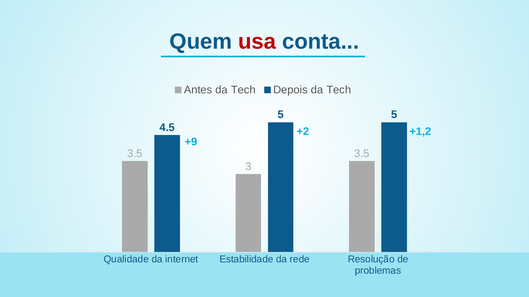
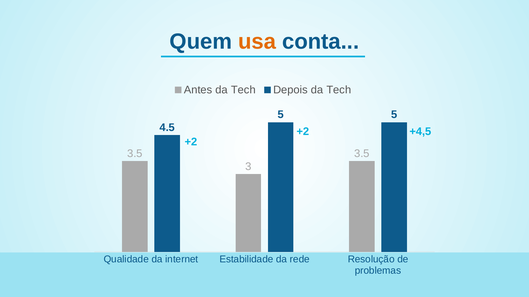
usa colour: red -> orange (257, 42)
+1,2: +1,2 -> +4,5 (420, 132)
+9: +9 -> +2 (191, 142)
